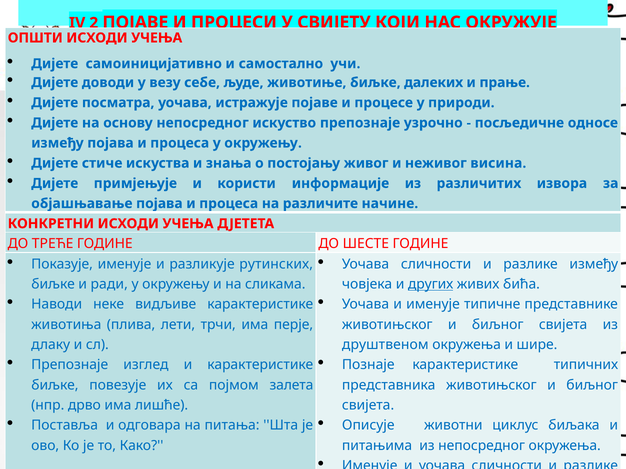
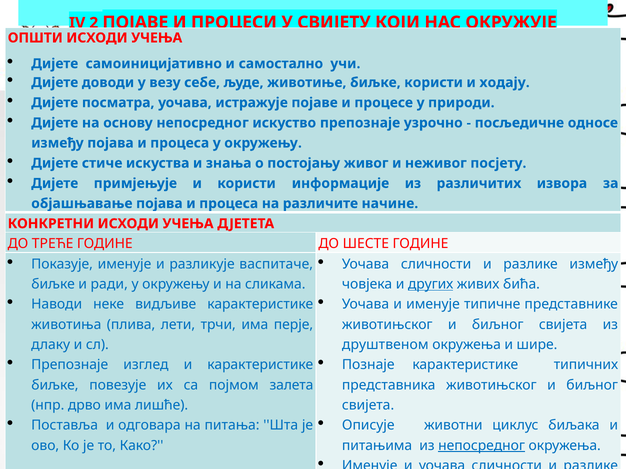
биљке далеких: далеких -> користи (434, 83)
прање: прање -> ходају (505, 83)
висина: висина -> посјету (498, 163)
рутинских: рутинских -> васпитаче (276, 264)
непосредног underline: none -> present (482, 446)
